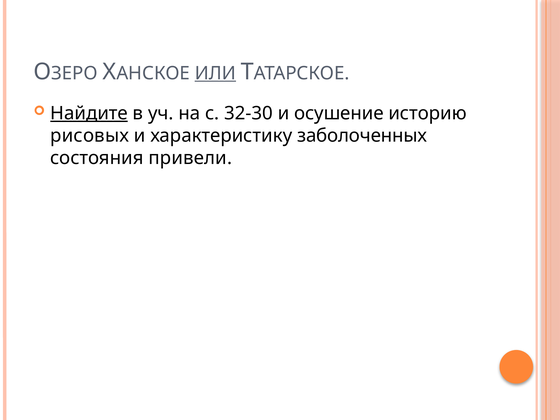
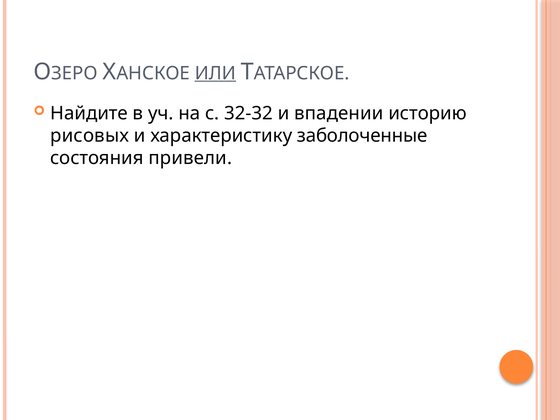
Найдите underline: present -> none (89, 113)
32-30: 32-30 -> 32-32 (248, 113)
осушение: осушение -> впадении (339, 113)
заболоченных: заболоченных -> заболоченные (362, 136)
